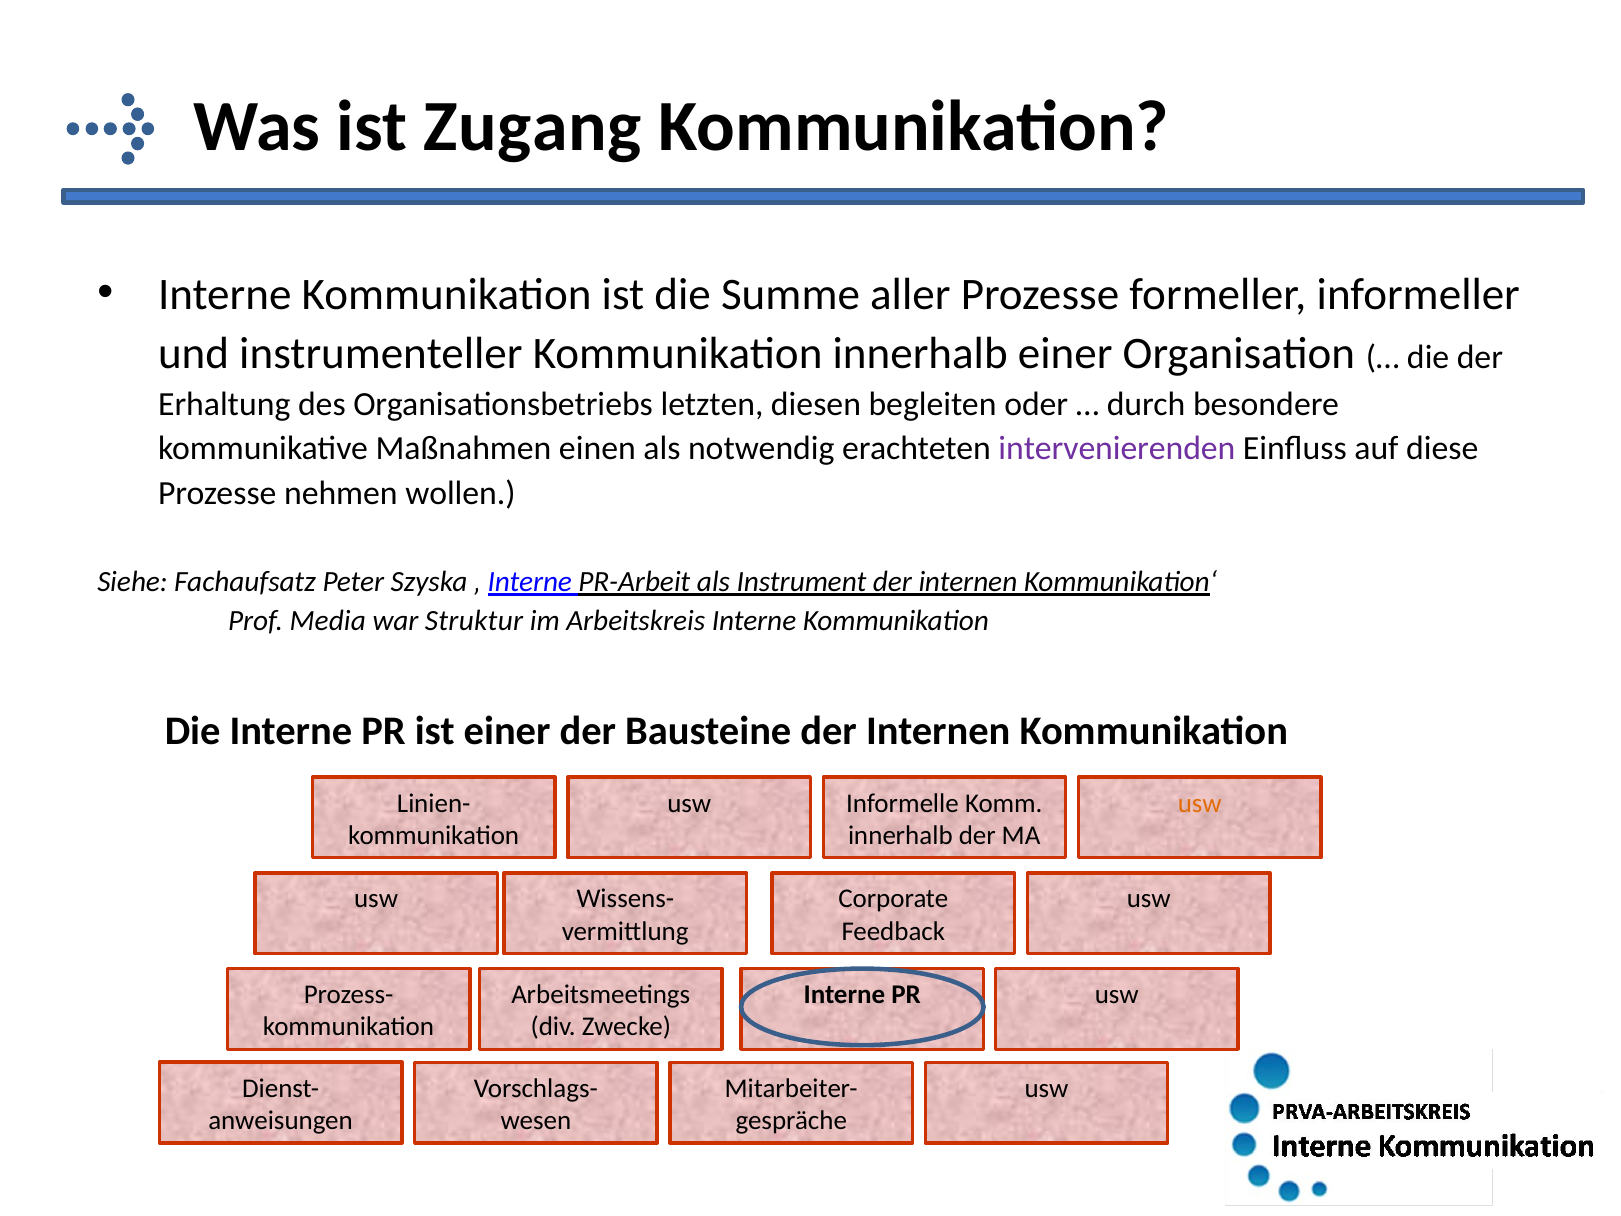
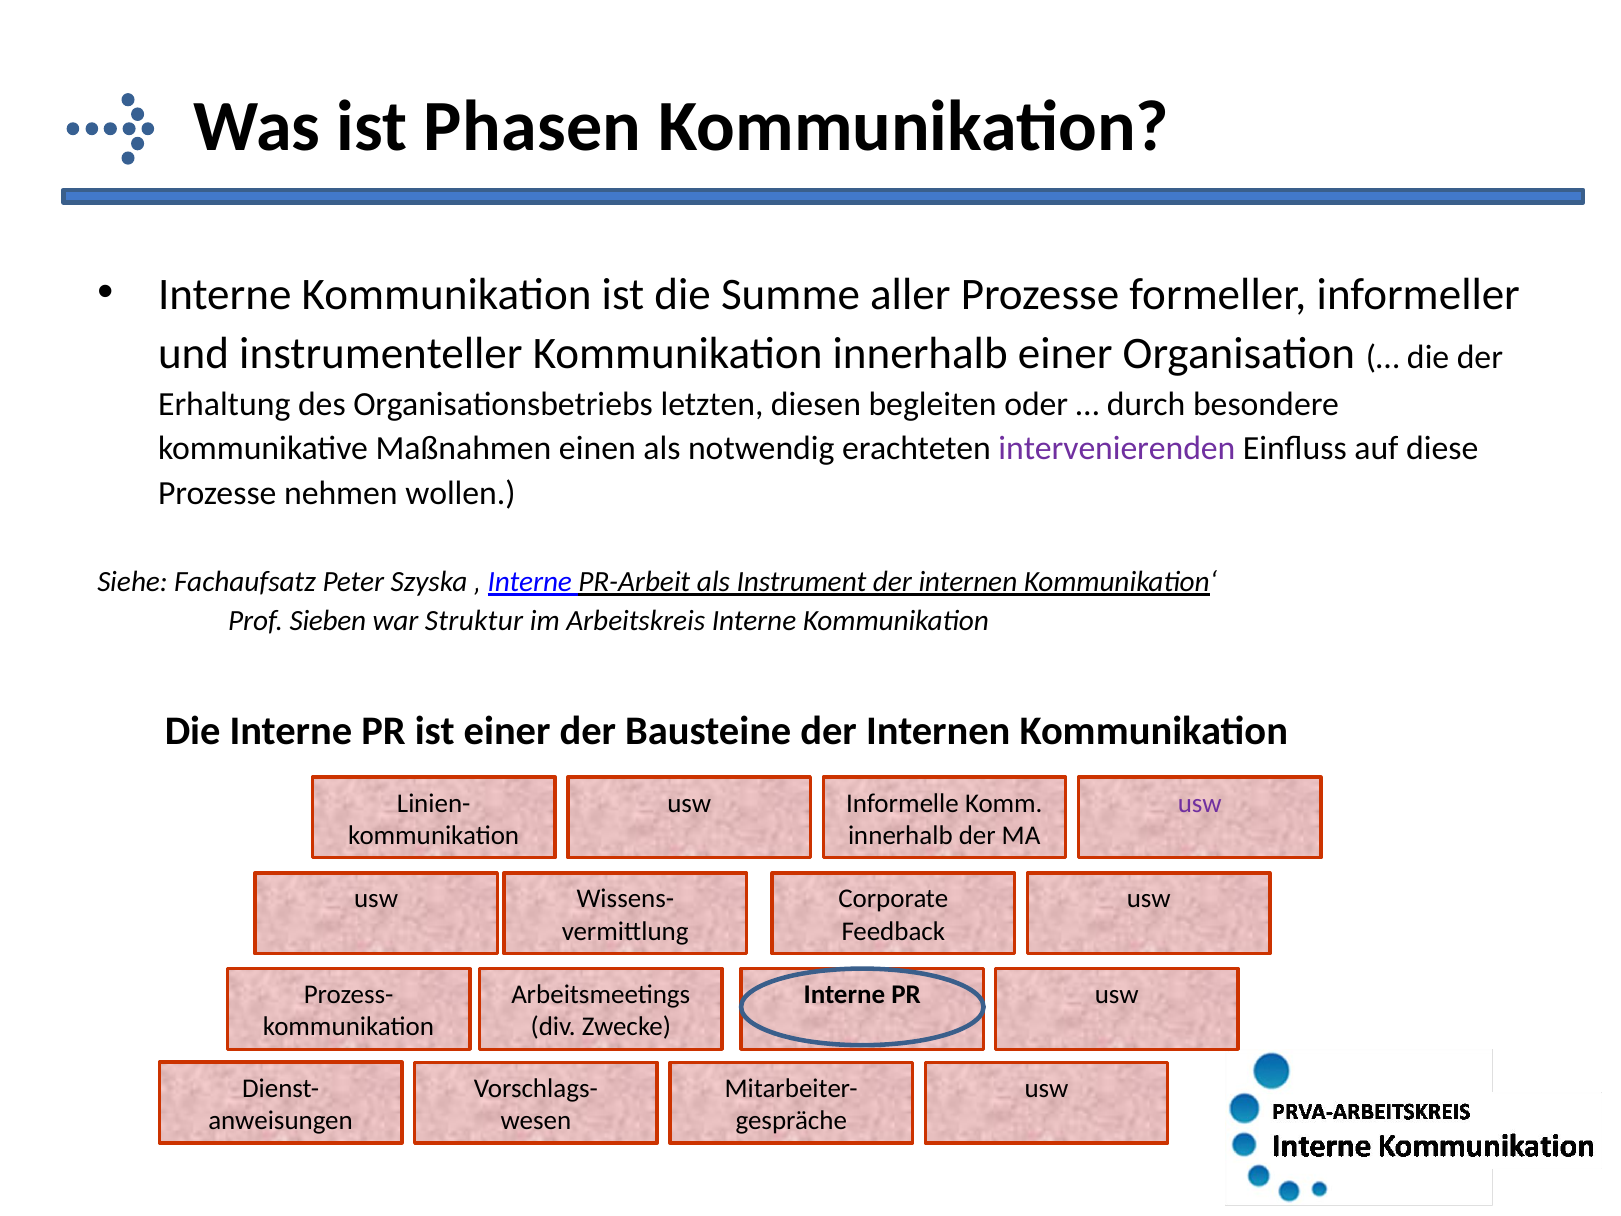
Zugang: Zugang -> Phasen (533, 127)
Media: Media -> Sieben (328, 621)
usw colour: orange -> purple (1200, 803)
